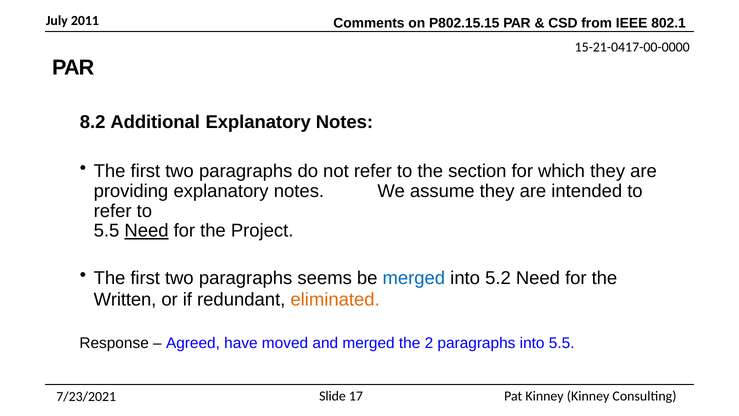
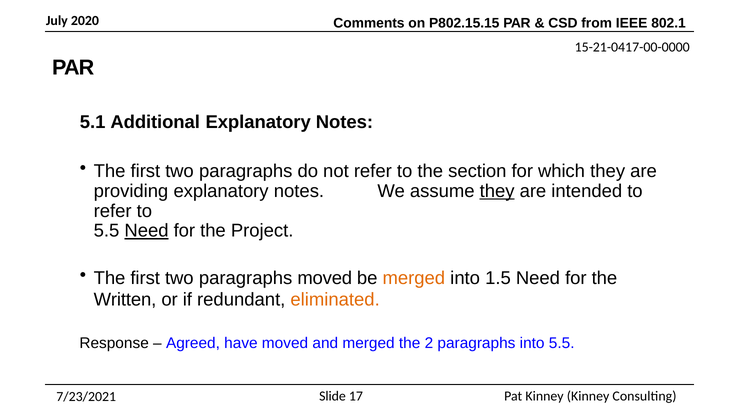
2011: 2011 -> 2020 (85, 20)
8.2: 8.2 -> 5.1 (93, 122)
they underline: none -> present (497, 191)
paragraphs seems: seems -> moved (325, 278)
merged colour: blue -> orange (414, 278)
5.2: 5.2 -> 1.5 (498, 278)
